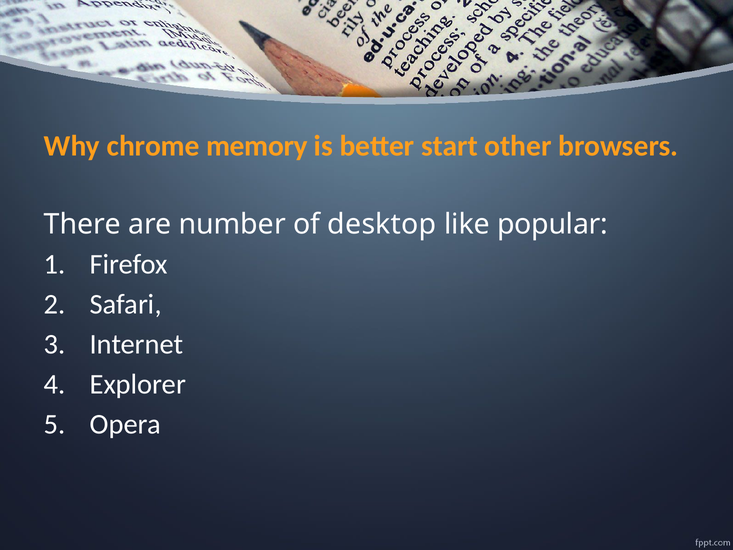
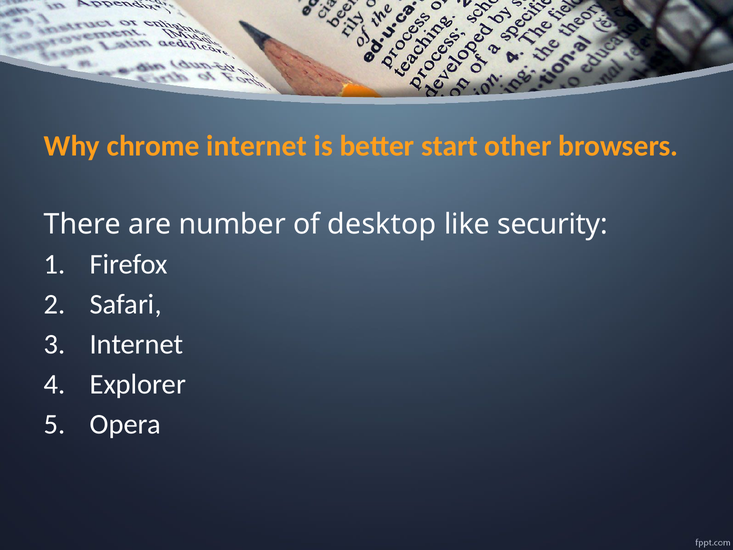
chrome memory: memory -> internet (257, 146)
popular: popular -> security (552, 224)
